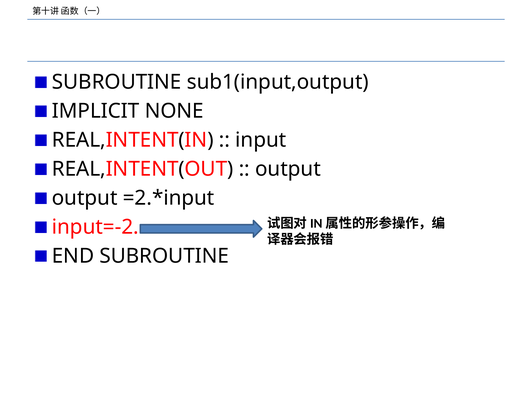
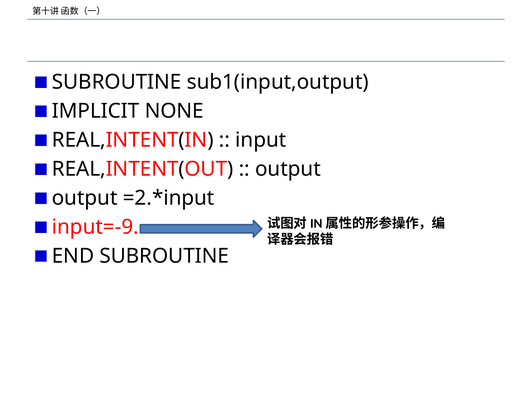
input=-2: input=-2 -> input=-9 (95, 227)
